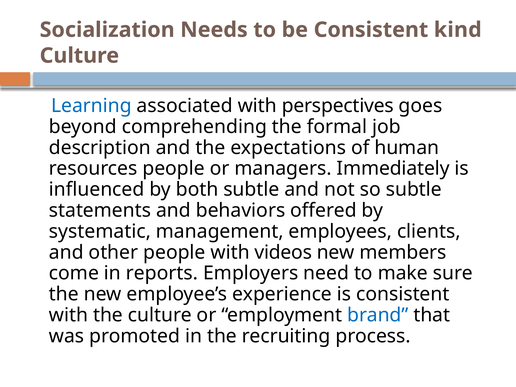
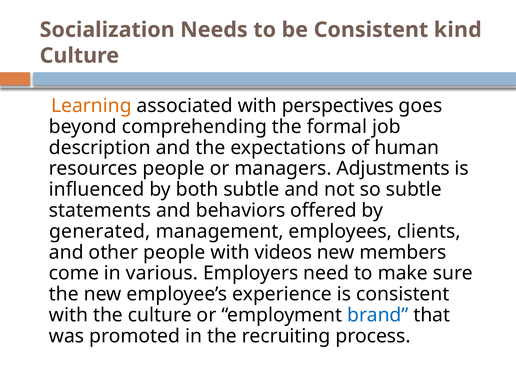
Learning colour: blue -> orange (91, 106)
Immediately: Immediately -> Adjustments (393, 169)
systematic: systematic -> generated (100, 231)
reports: reports -> various (162, 273)
